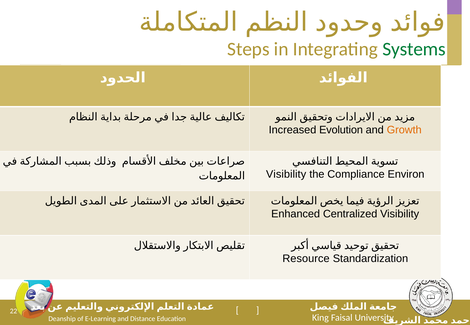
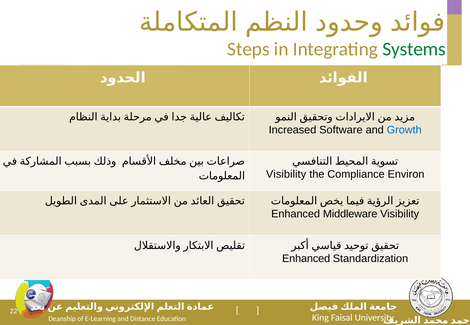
Evolution: Evolution -> Software (341, 130)
Growth colour: orange -> blue (404, 130)
Centralized: Centralized -> Middleware (350, 214)
Resource: Resource -> Enhanced (306, 259)
